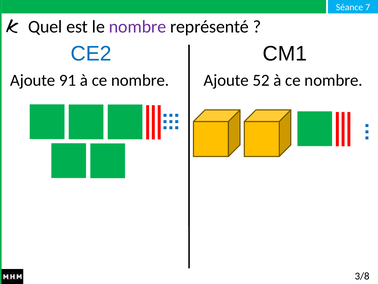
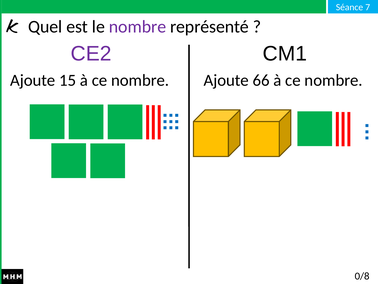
CE2 colour: blue -> purple (91, 53)
91: 91 -> 15 (68, 80)
52: 52 -> 66 (261, 80)
3/8: 3/8 -> 0/8 (362, 276)
